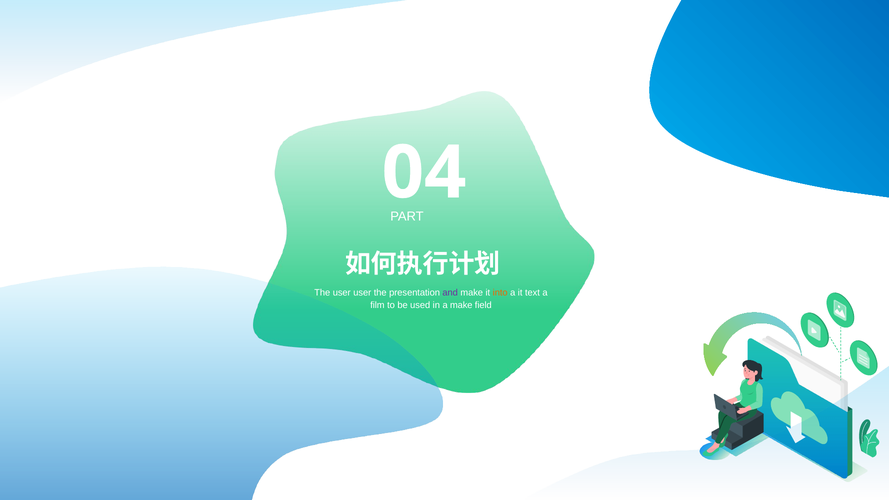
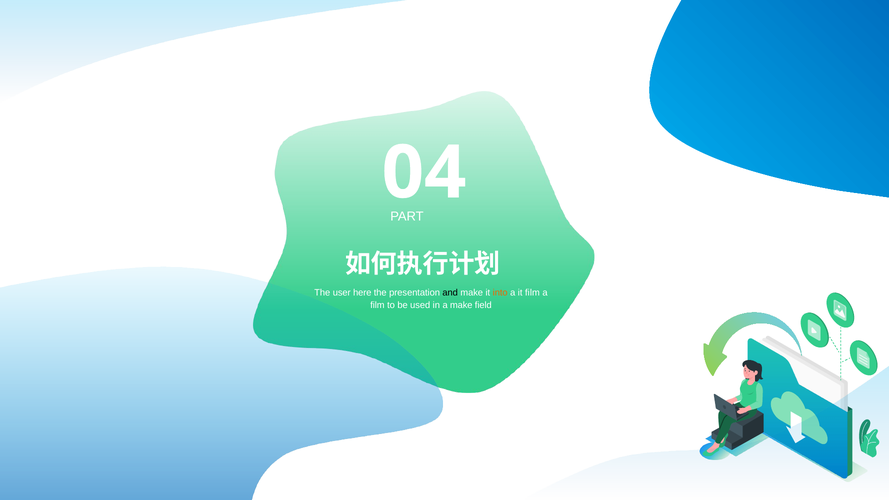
user user: user -> here (362, 293)
and colour: purple -> black (450, 293)
it text: text -> film (532, 293)
